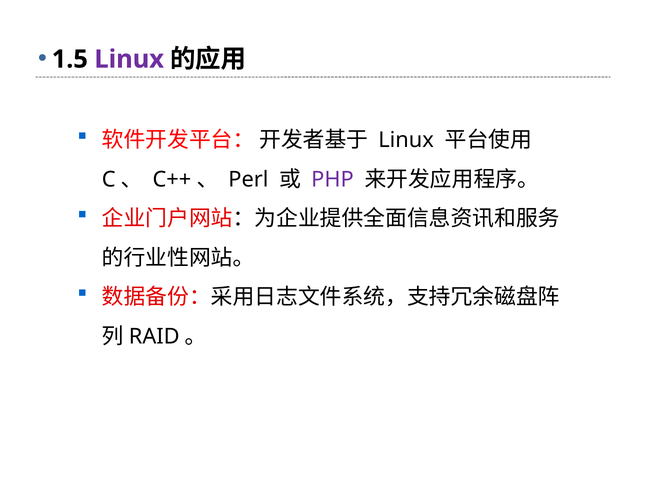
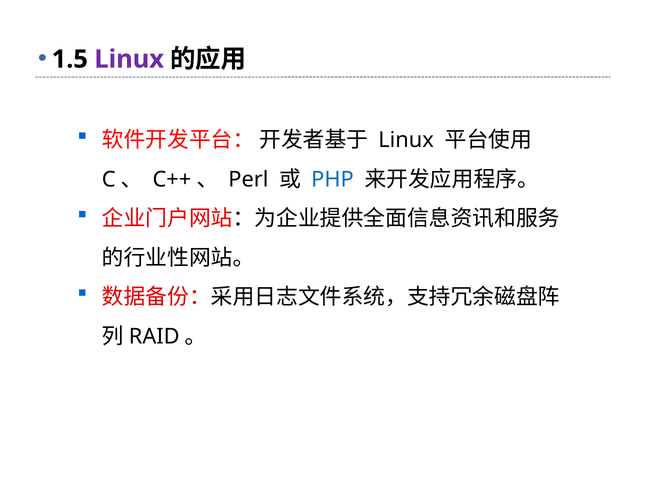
PHP colour: purple -> blue (332, 179)
